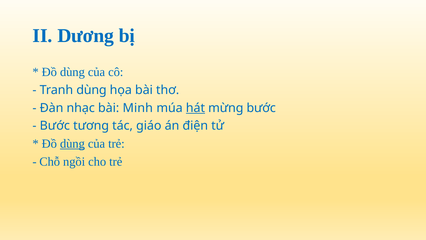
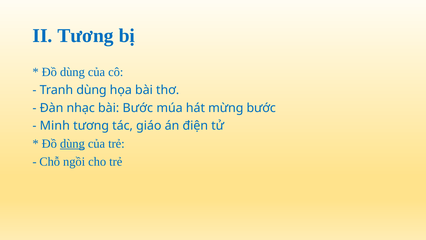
II Dương: Dương -> Tương (86, 36)
bài Minh: Minh -> Bước (138, 108)
hát underline: present -> none (195, 108)
Bước: Bước -> Minh (55, 126)
